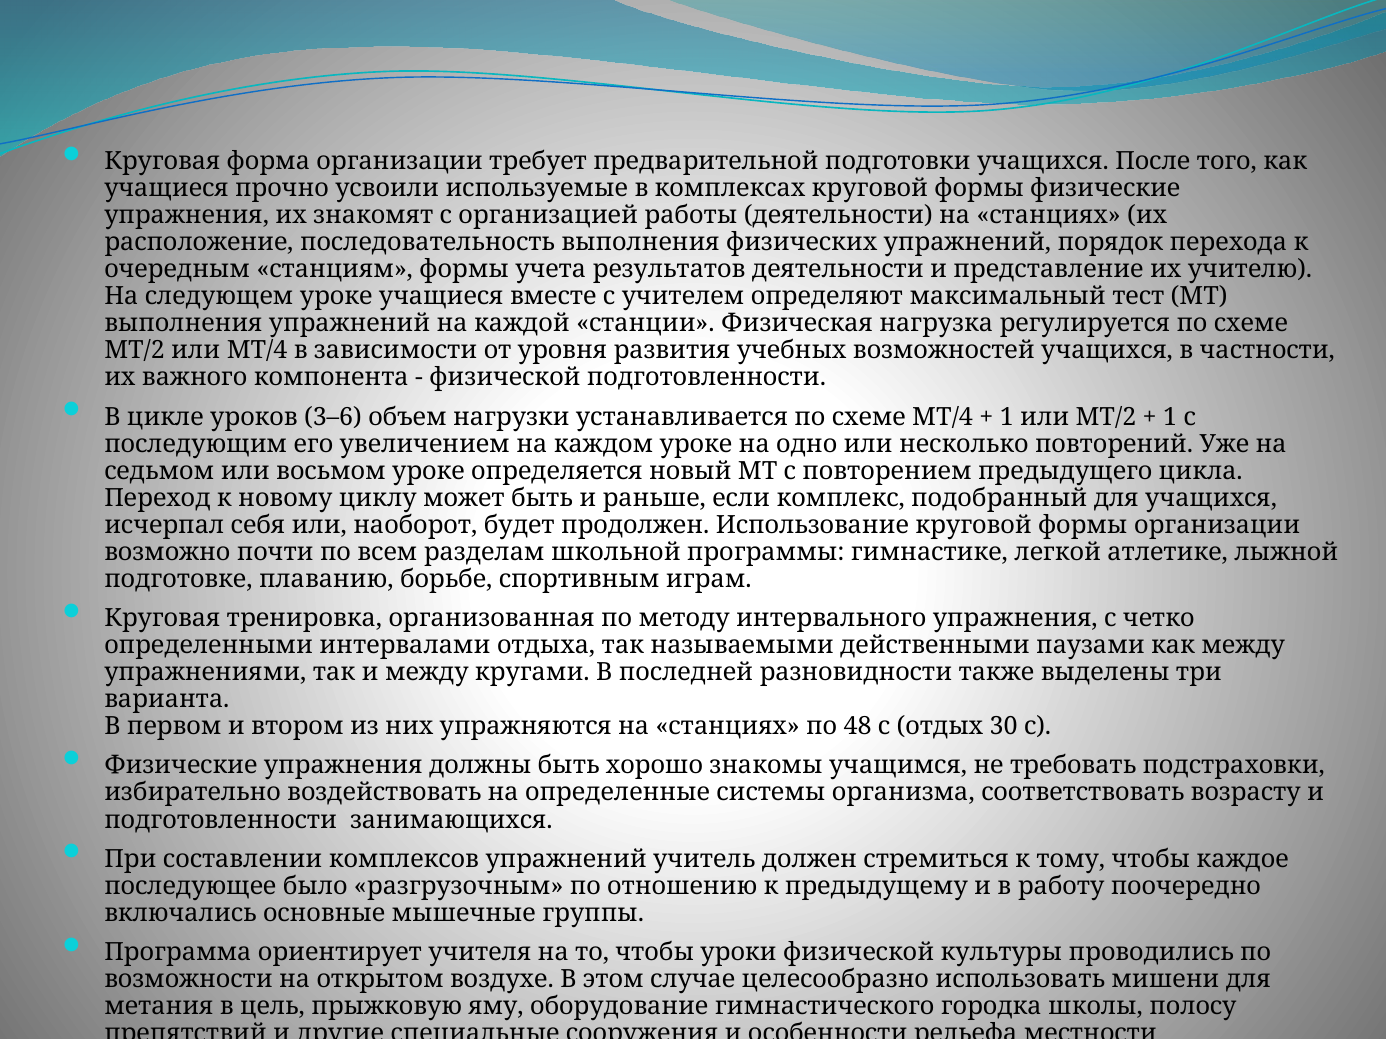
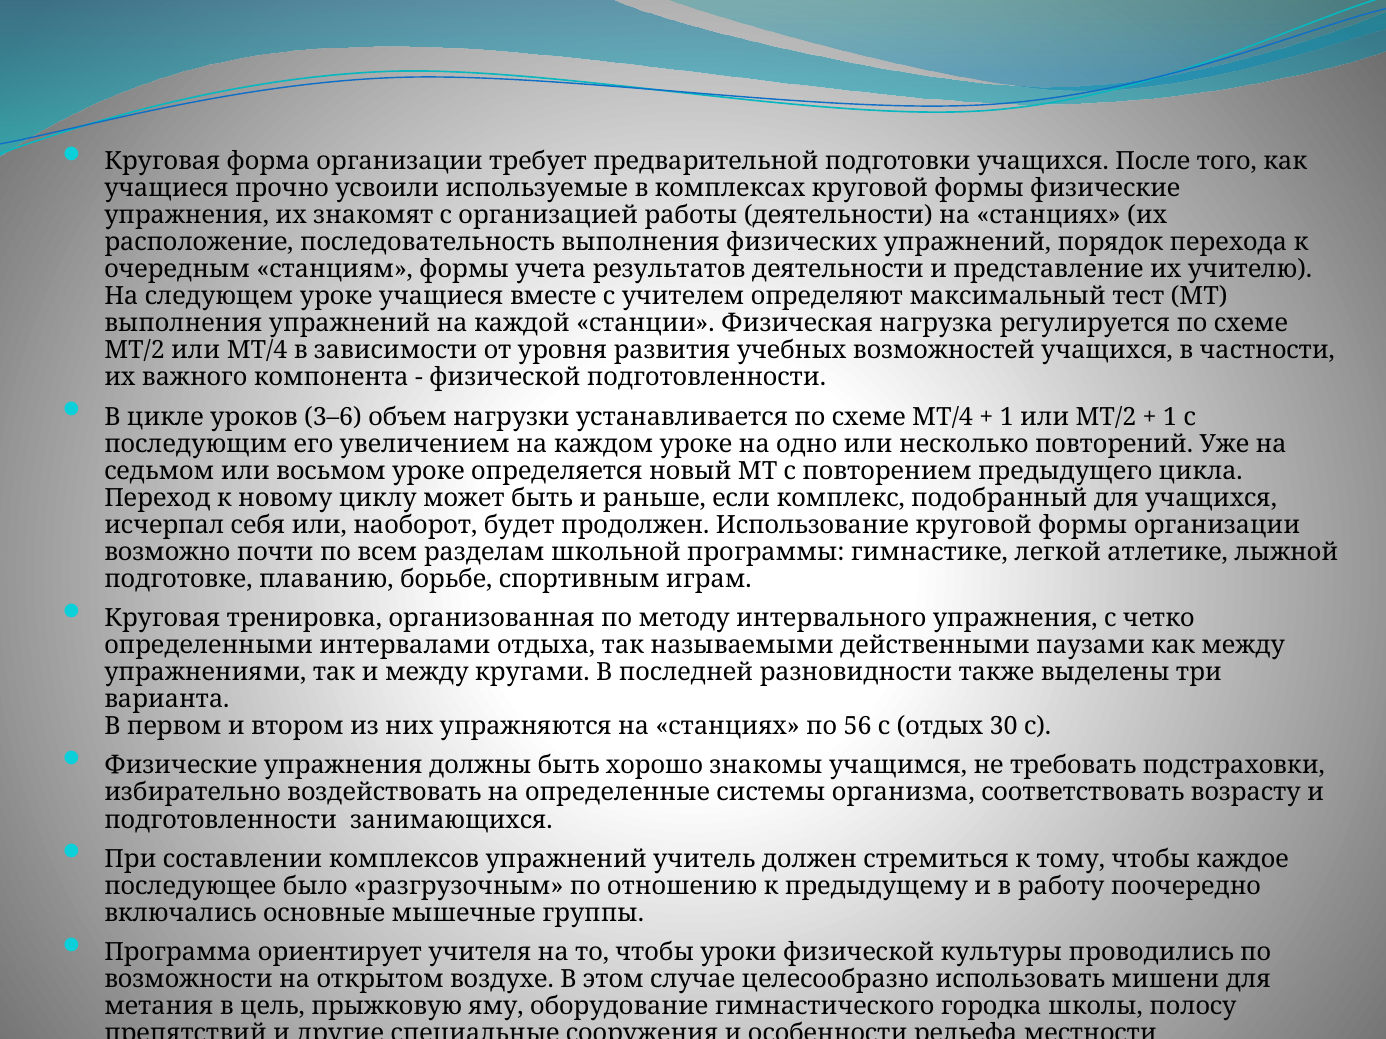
48: 48 -> 56 (858, 727)
